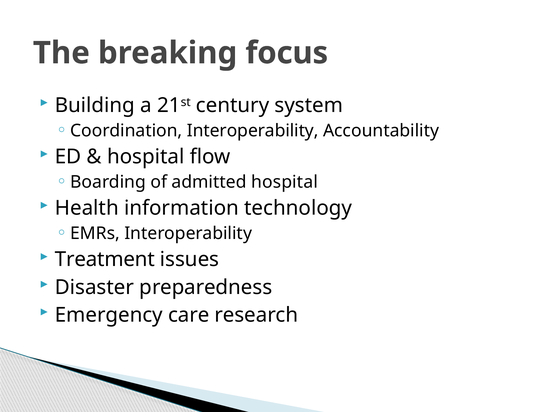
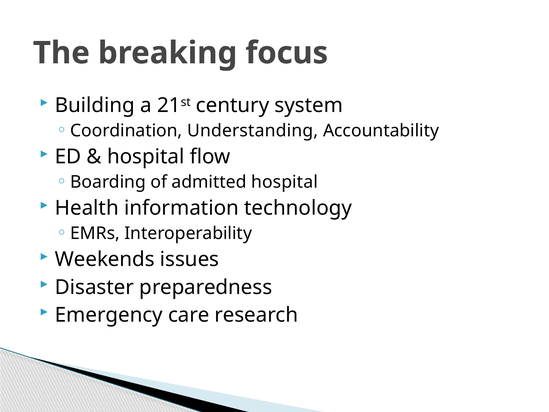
Coordination Interoperability: Interoperability -> Understanding (253, 131)
Treatment: Treatment -> Weekends (105, 259)
